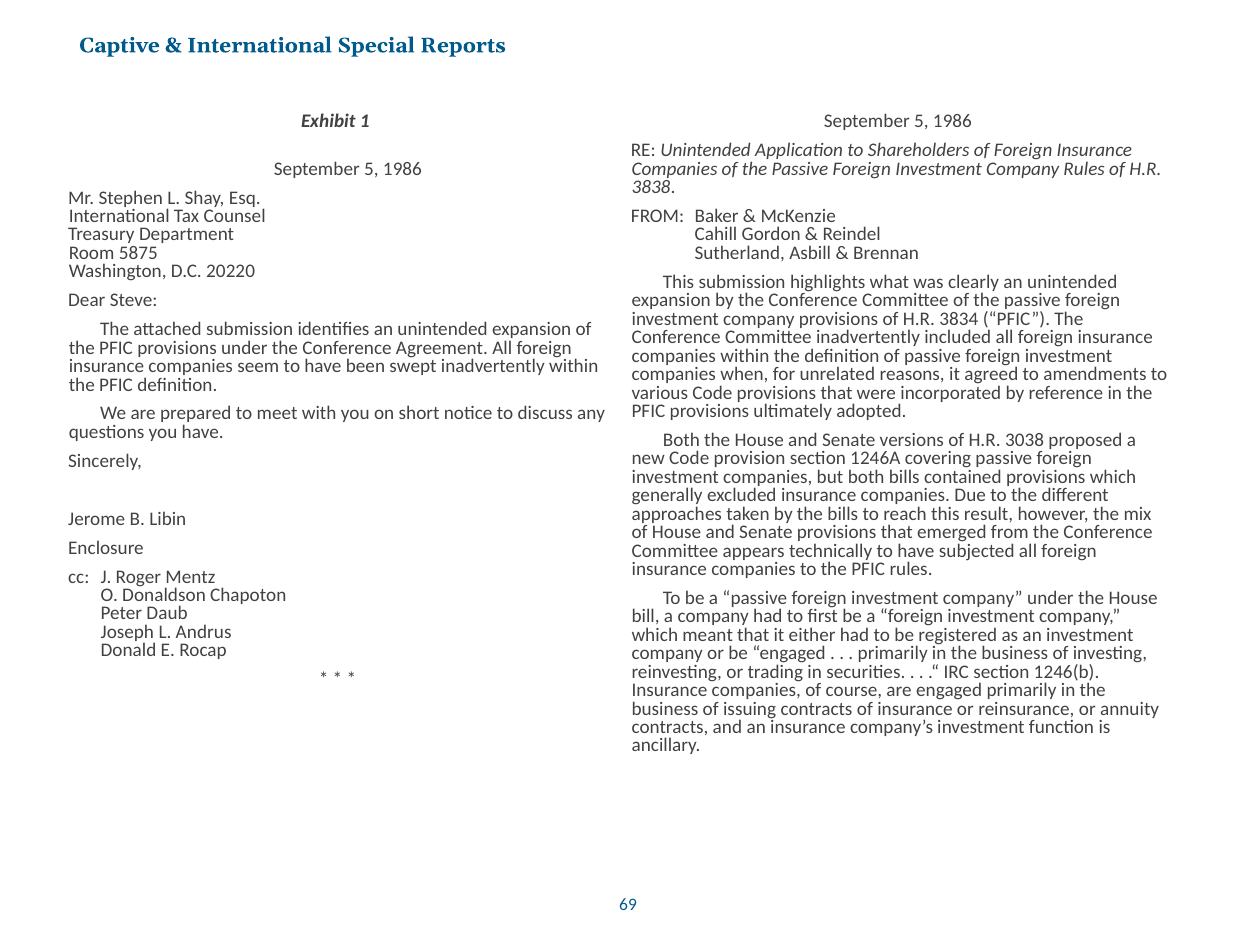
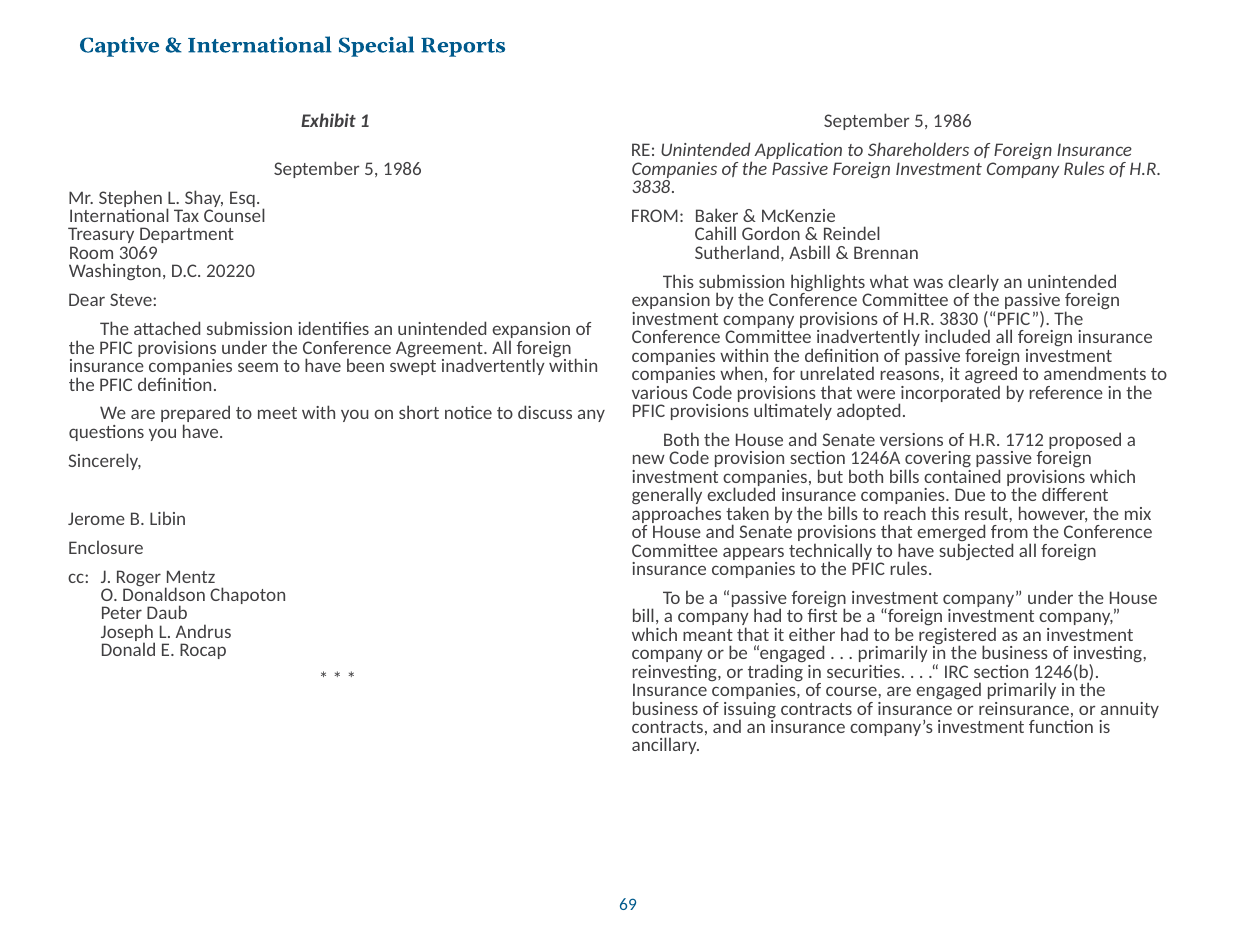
5875: 5875 -> 3069 (138, 253)
3834: 3834 -> 3830 (959, 319)
3038: 3038 -> 1712 (1025, 440)
